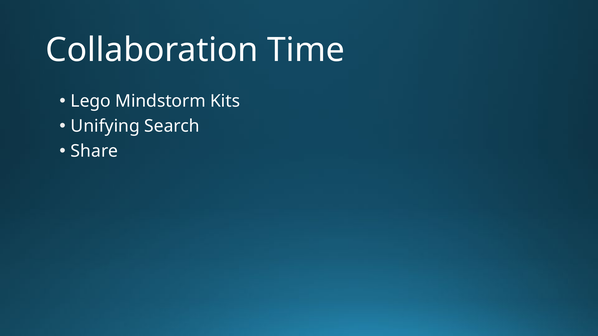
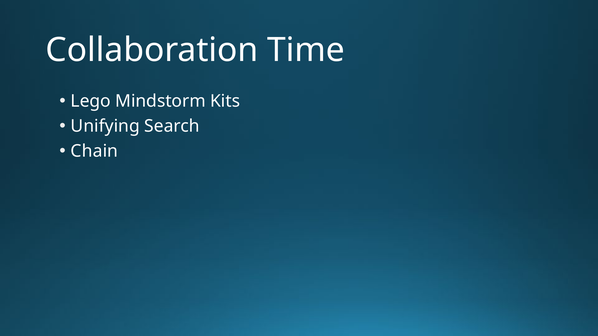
Share: Share -> Chain (94, 151)
